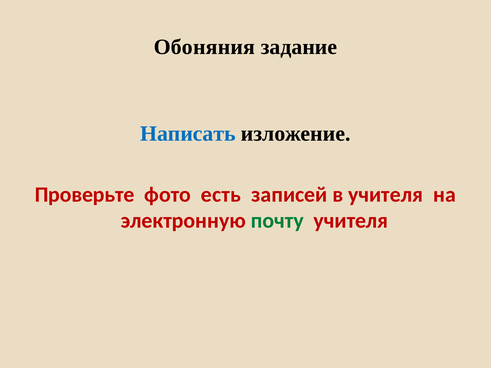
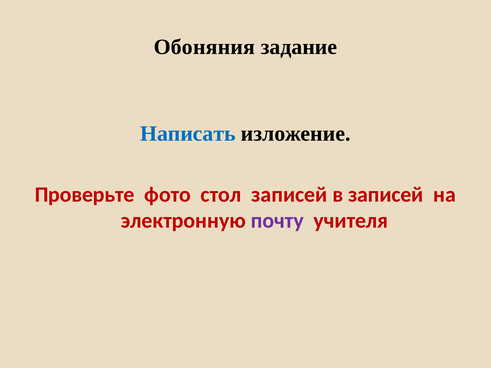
есть: есть -> стол (221, 195)
в учителя: учителя -> записей (386, 195)
почту colour: green -> purple (277, 221)
